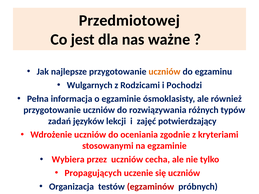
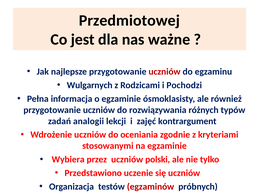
uczniów colour: orange -> red (165, 72)
języków: języków -> analogii (89, 121)
potwierdzający: potwierdzający -> kontrargument (187, 121)
cecha: cecha -> polski (158, 160)
Propagujących: Propagujących -> Przedstawiono (93, 173)
